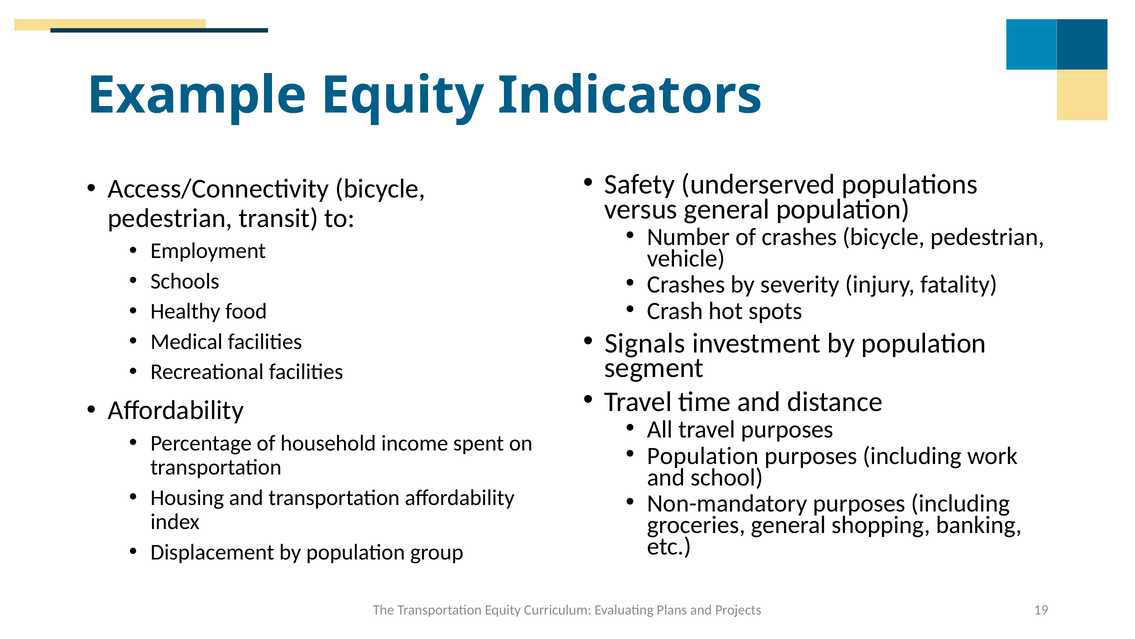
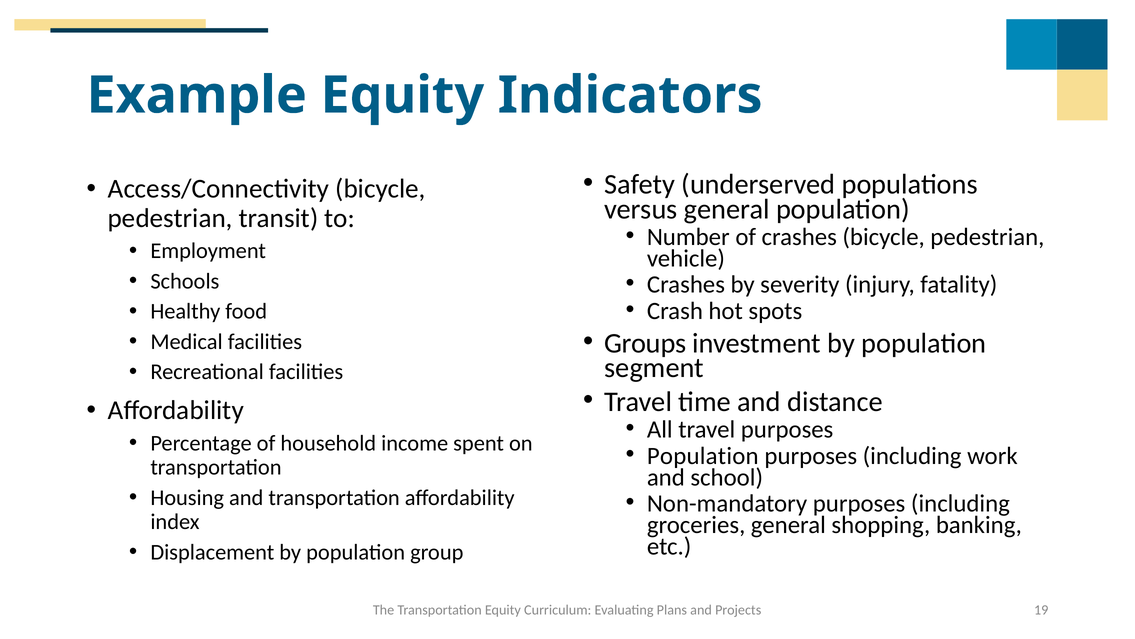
Signals: Signals -> Groups (645, 343)
